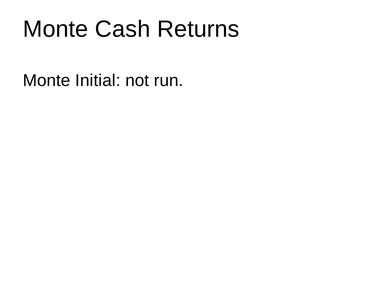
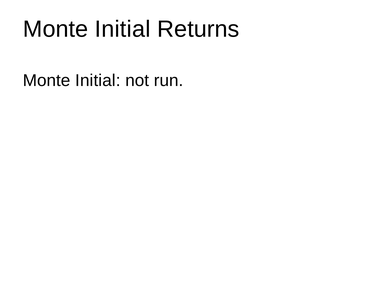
Cash: Cash -> Initial (123, 29)
